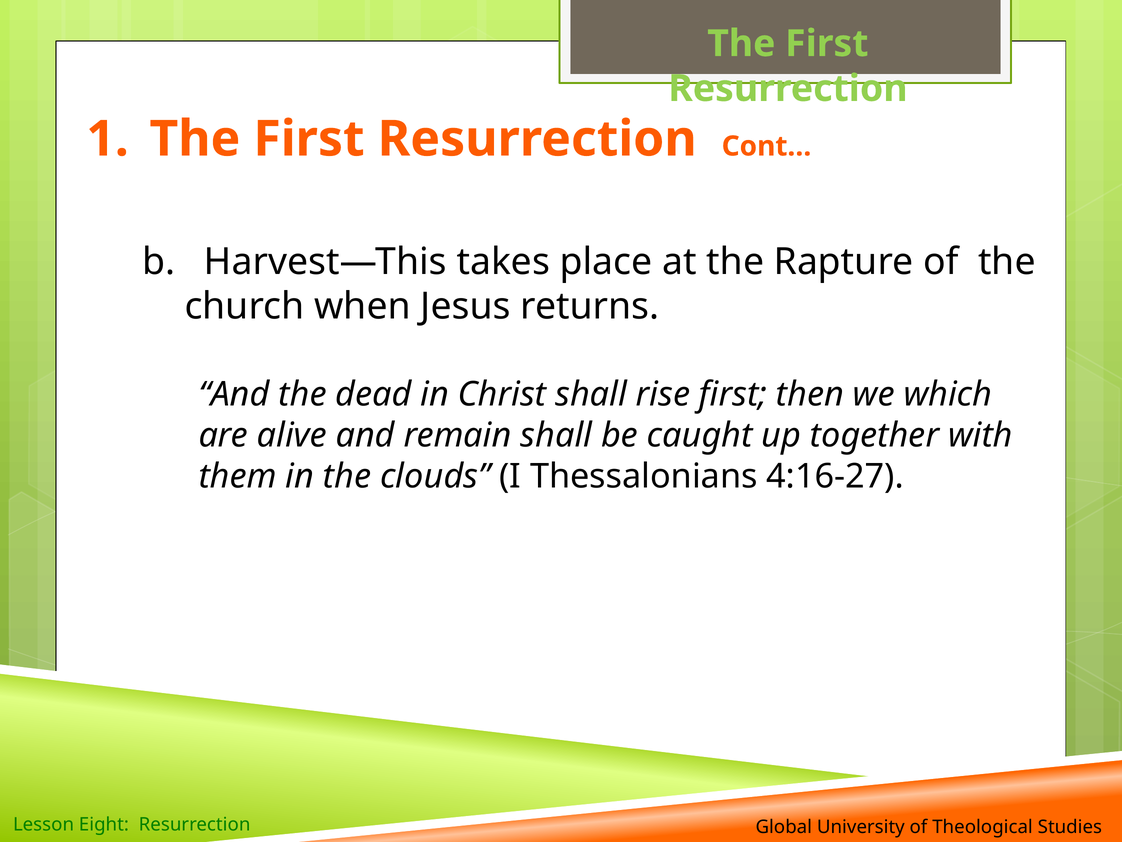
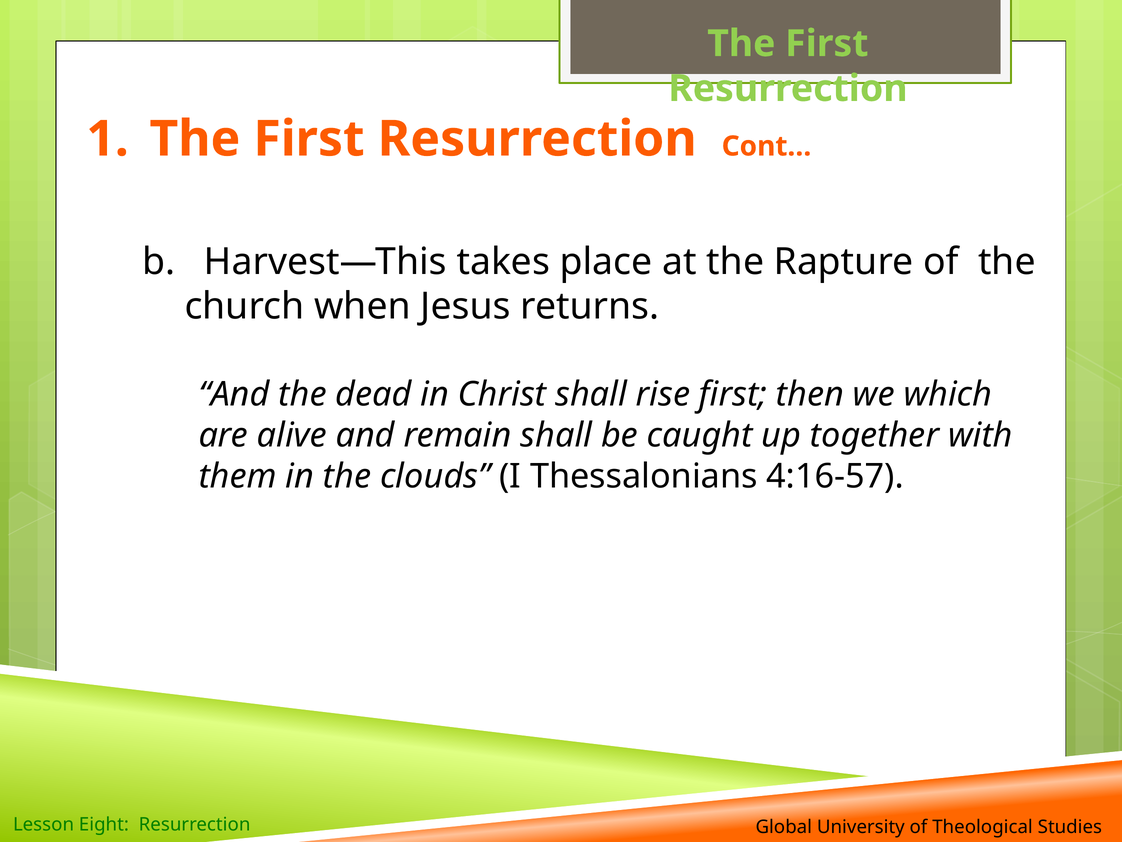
4:16-27: 4:16-27 -> 4:16-57 (835, 476)
